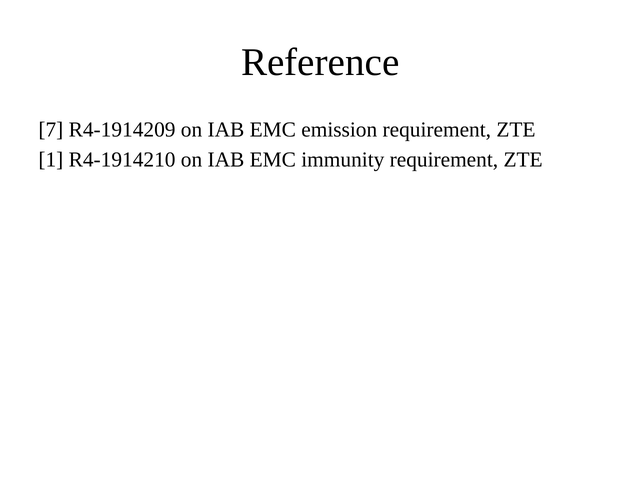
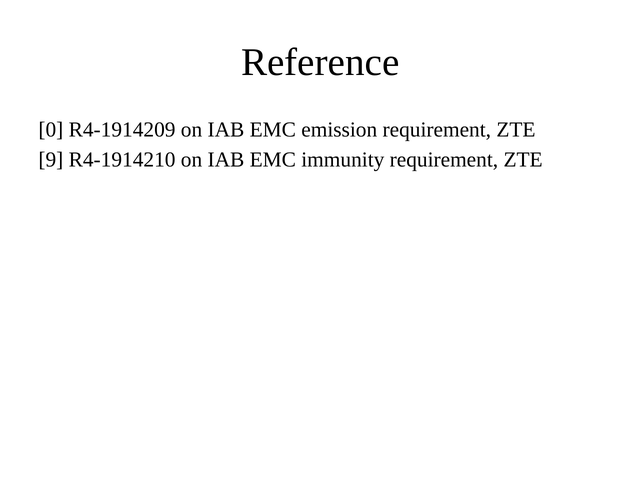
7: 7 -> 0 (51, 130)
1: 1 -> 9 (51, 160)
